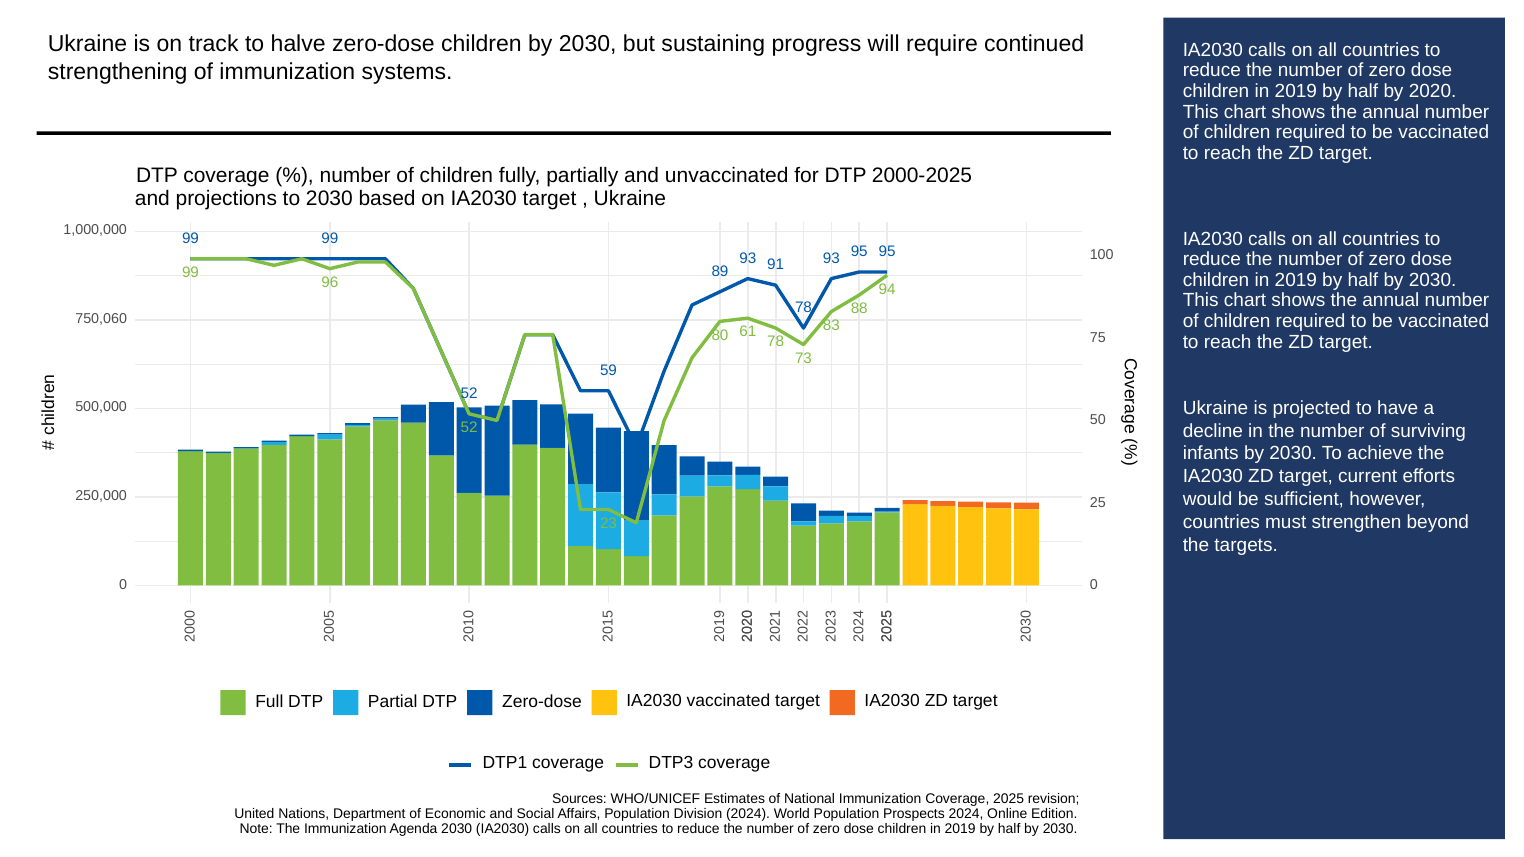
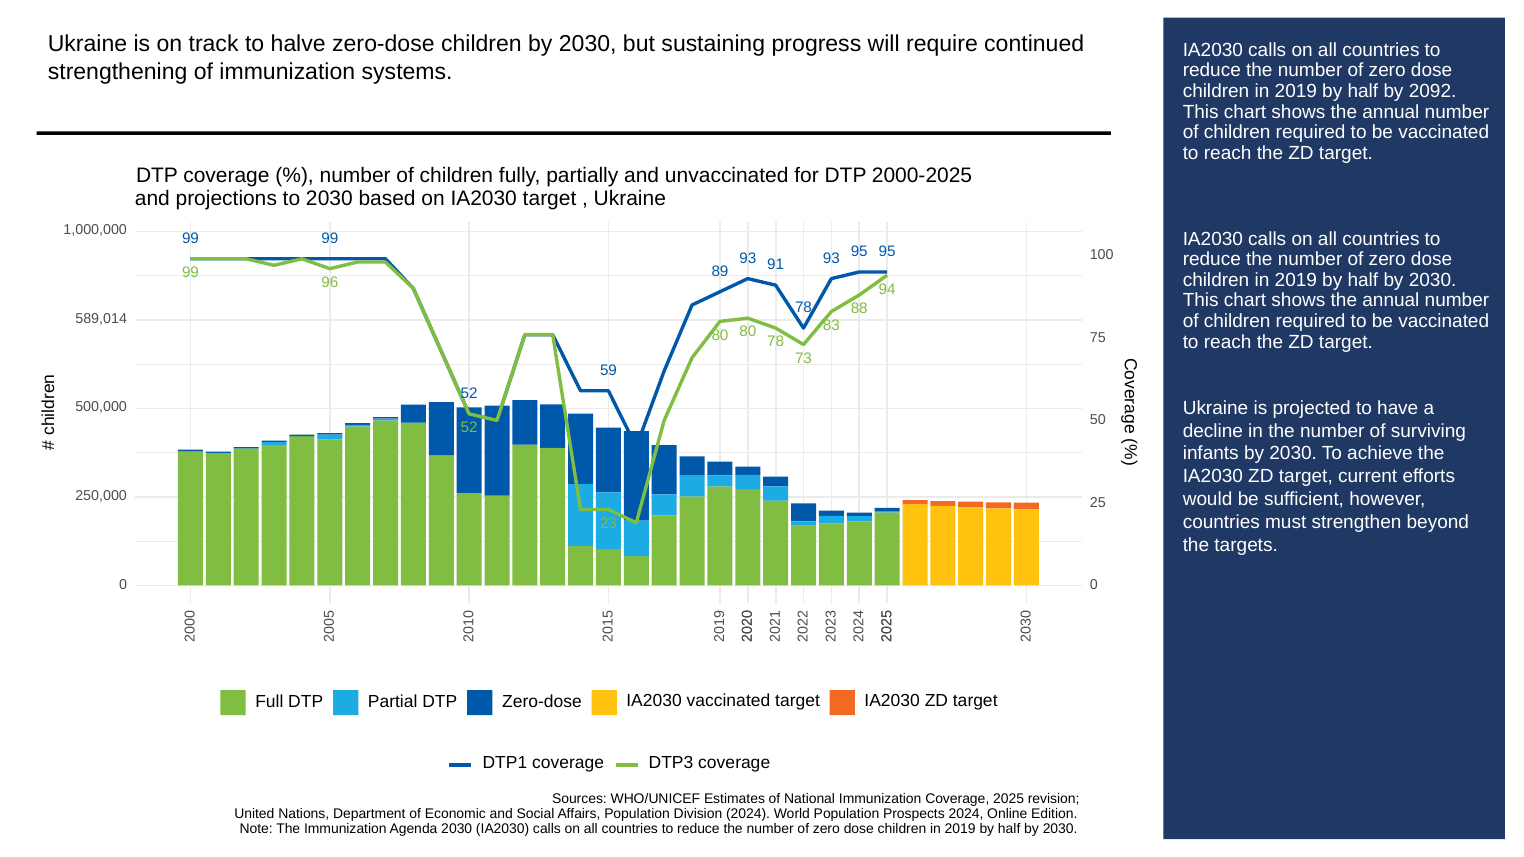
2020: 2020 -> 2092 (1433, 91)
750,060: 750,060 -> 589,014 (101, 319)
80 61: 61 -> 80 (748, 332)
